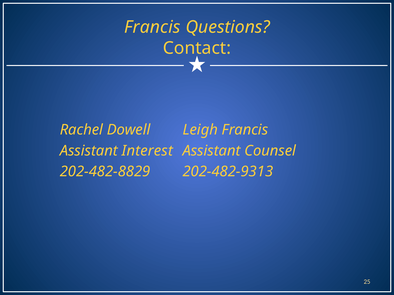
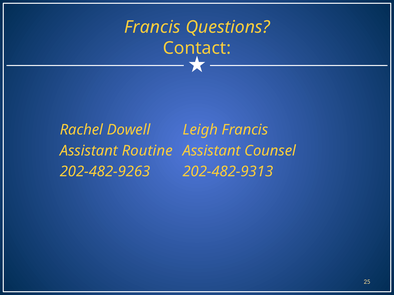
Interest: Interest -> Routine (147, 151)
202-482-8829: 202-482-8829 -> 202-482-9263 (105, 172)
